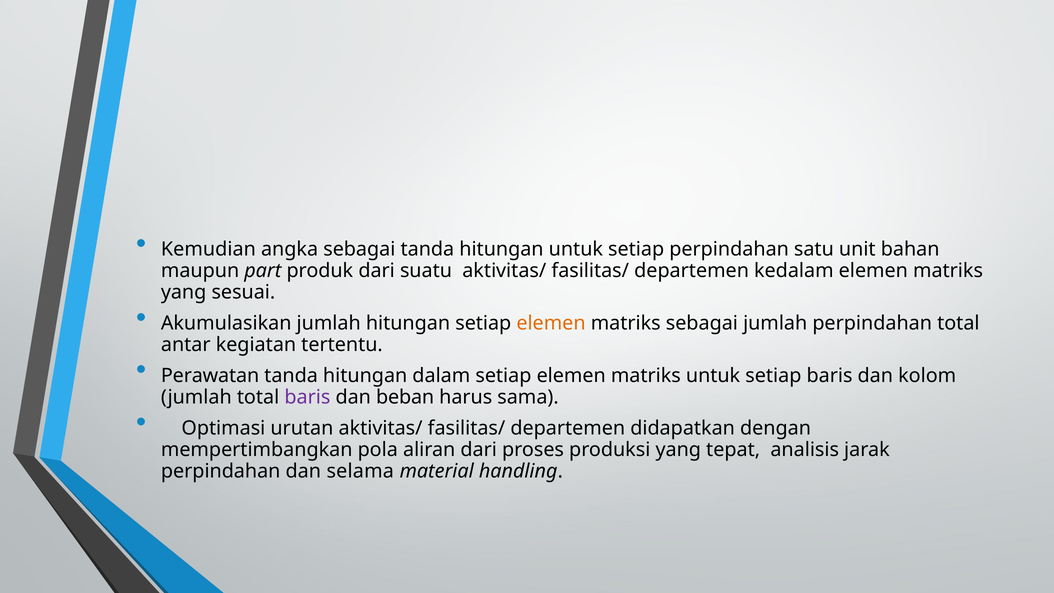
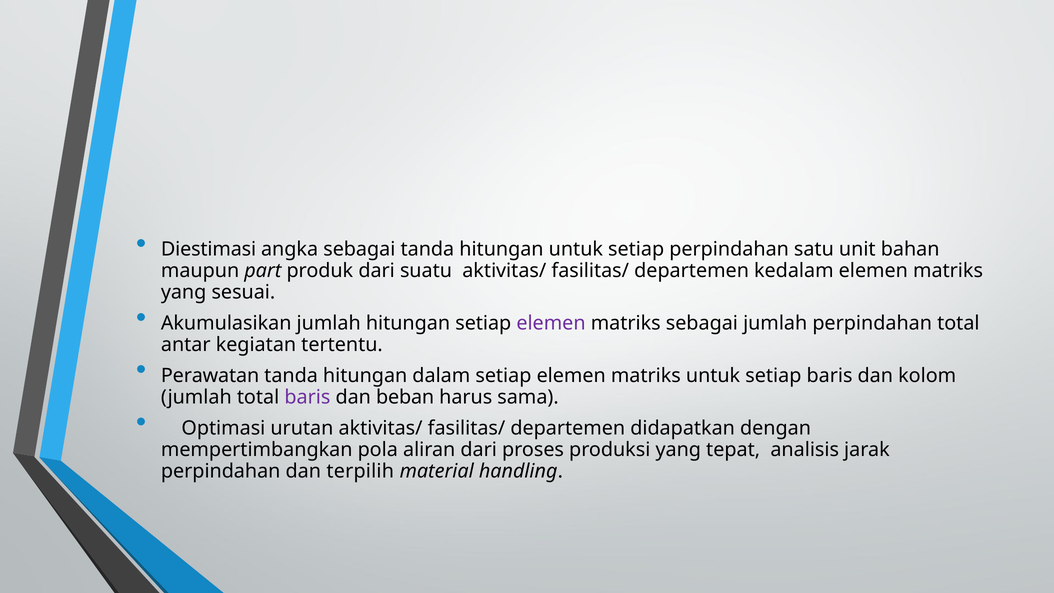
Kemudian: Kemudian -> Diestimasi (209, 249)
elemen colour: orange -> purple (551, 323)
selama: selama -> terpilih (360, 471)
